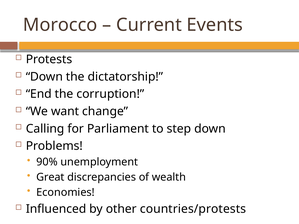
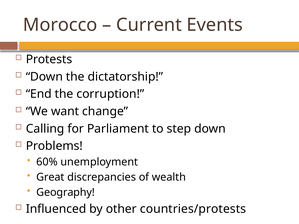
90%: 90% -> 60% (47, 162)
Economies: Economies -> Geography (66, 193)
